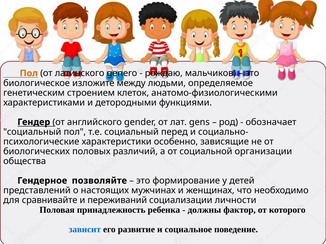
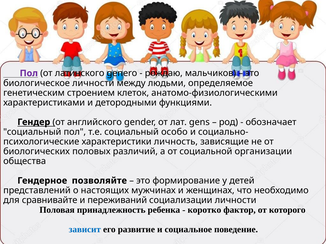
Пол colour: orange -> purple (29, 73)
биологическое изложите: изложите -> личности (93, 83)
перед: перед -> особо (174, 132)
особенно: особенно -> личность (176, 142)
должны: должны -> коротко (204, 210)
